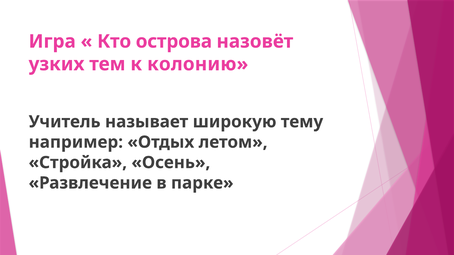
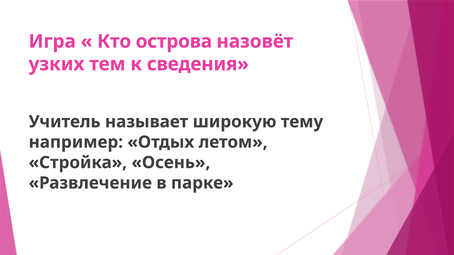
колонию: колонию -> сведения (198, 64)
